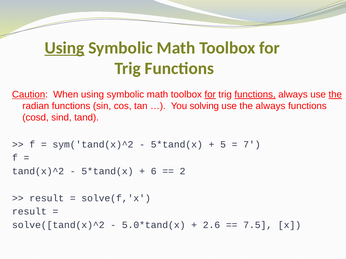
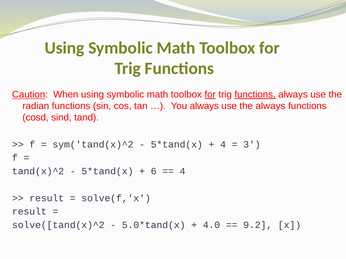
Using underline: present -> none (65, 48)
the underline: present -> none (335, 95)
You solving: solving -> always (204, 106)
5: 5 -> 4 (223, 145)
7: 7 -> 3 (252, 145)
2: 2 -> 4 (183, 172)
2.6: 2.6 -> 4.0 (211, 225)
7.5: 7.5 -> 9.2 (258, 225)
